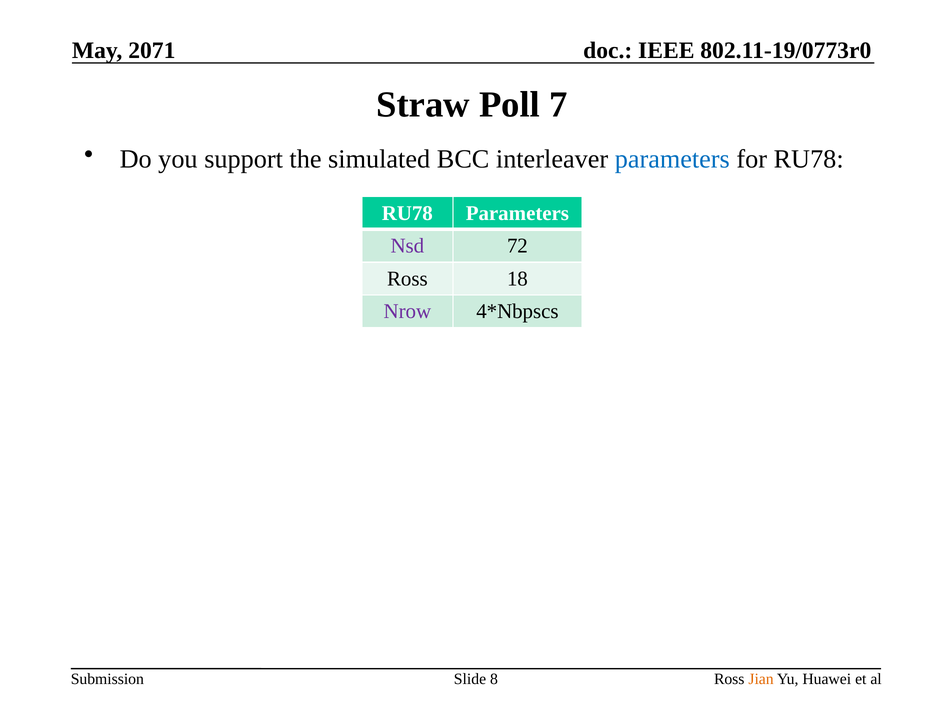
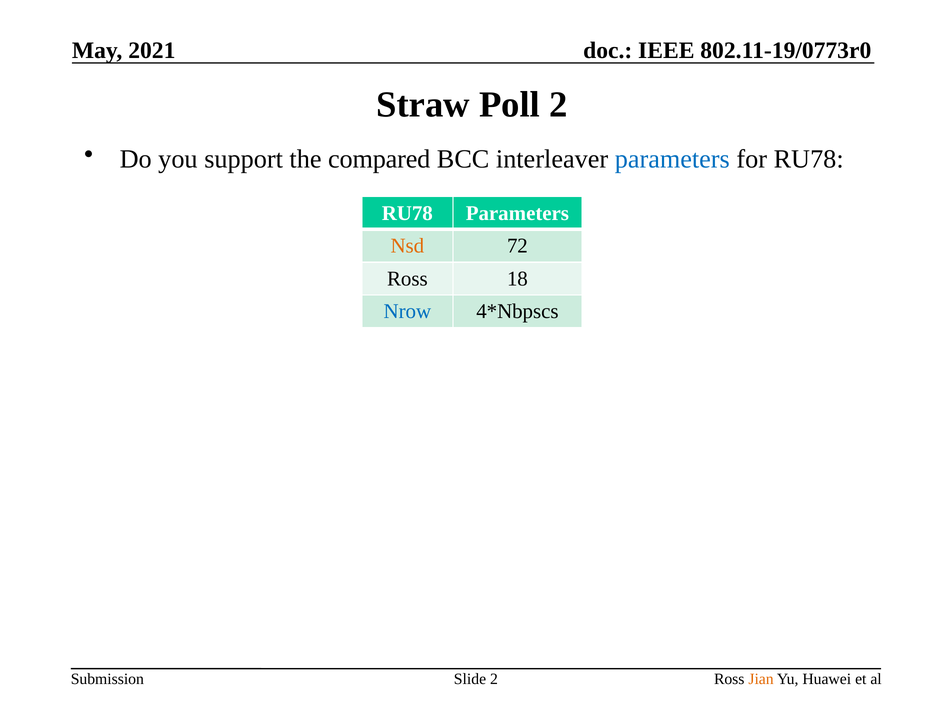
2071: 2071 -> 2021 (152, 50)
Poll 7: 7 -> 2 (558, 105)
simulated: simulated -> compared (379, 159)
Nsd colour: purple -> orange (407, 246)
Nrow colour: purple -> blue (407, 312)
Slide 8: 8 -> 2 (494, 679)
